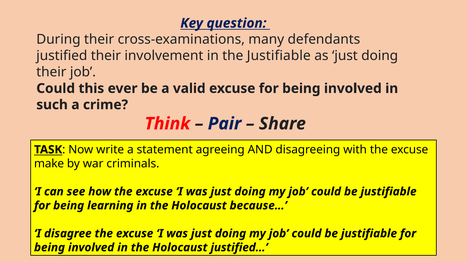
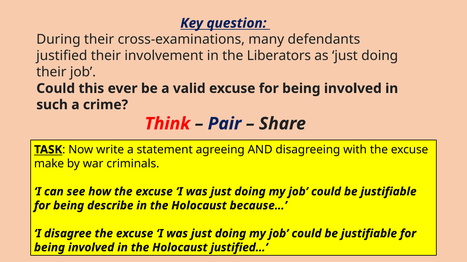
the Justifiable: Justifiable -> Liberators (279, 56)
learning: learning -> describe (110, 206)
